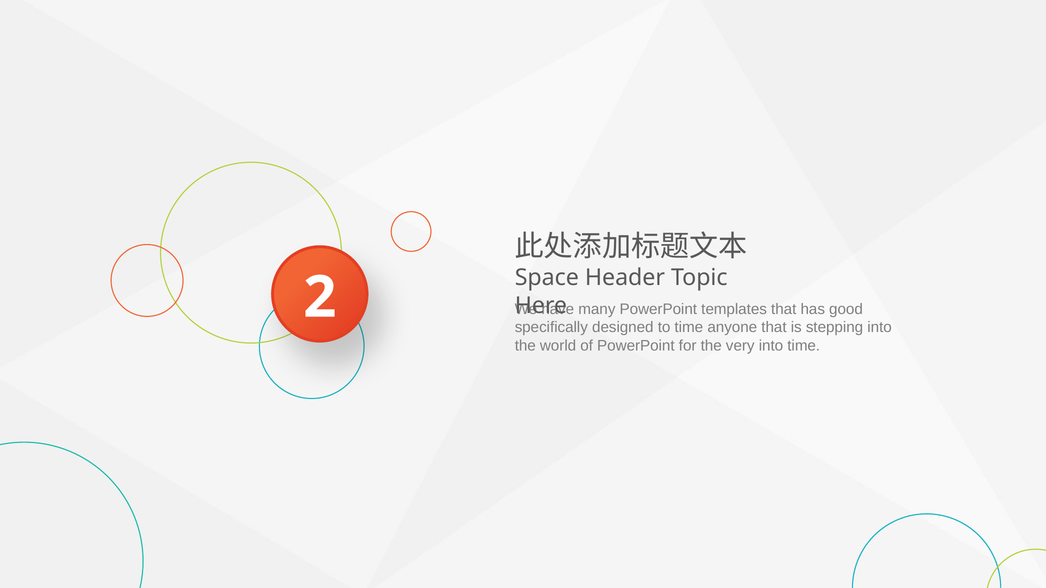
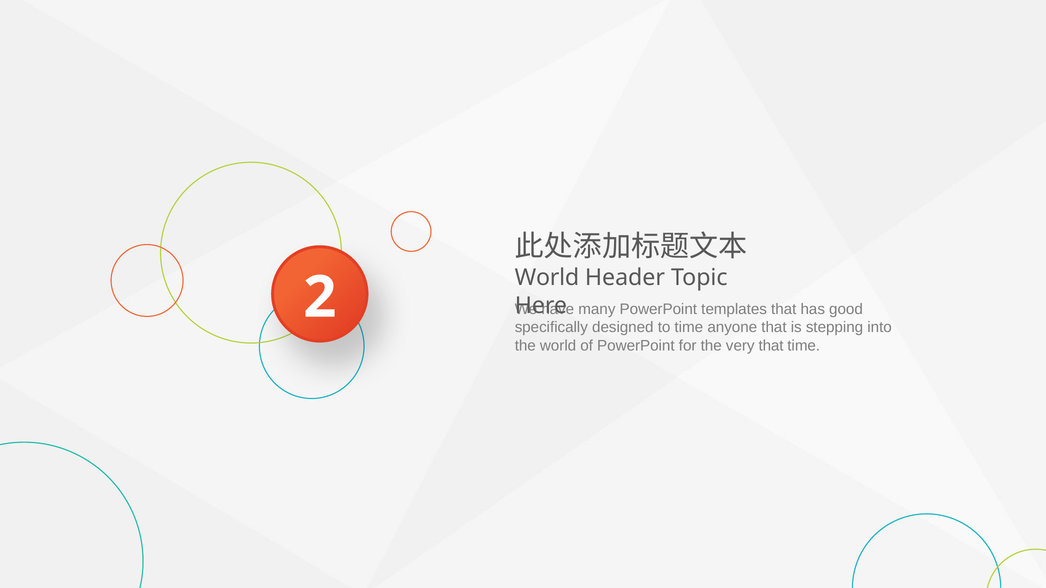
Space: Space -> World (547, 278)
very into: into -> that (771, 346)
